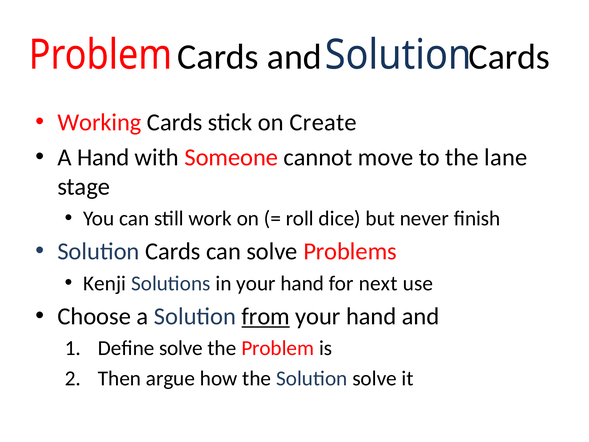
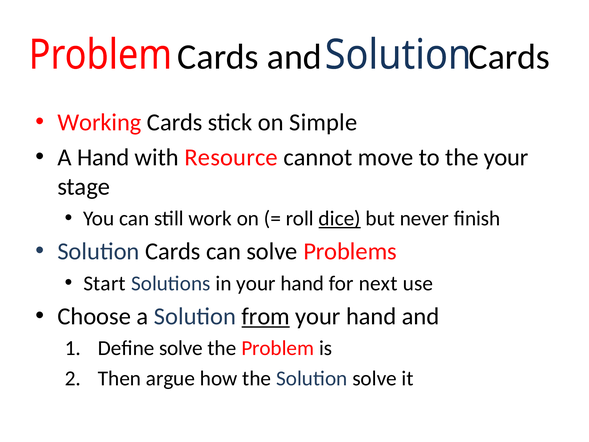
Create: Create -> Simple (323, 122)
Someone: Someone -> Resource (231, 157)
the lane: lane -> your (506, 157)
dice underline: none -> present (340, 218)
Kenji: Kenji -> Start (105, 283)
